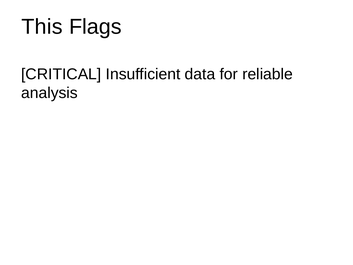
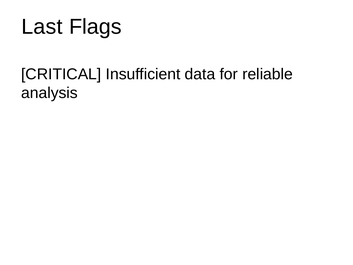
This: This -> Last (42, 27)
